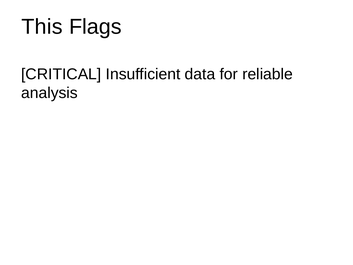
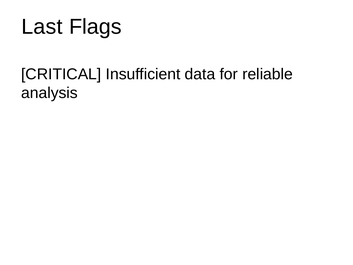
This: This -> Last (42, 27)
